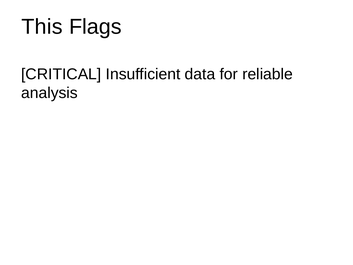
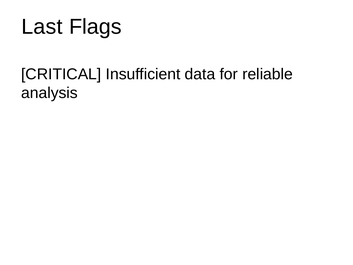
This: This -> Last (42, 27)
